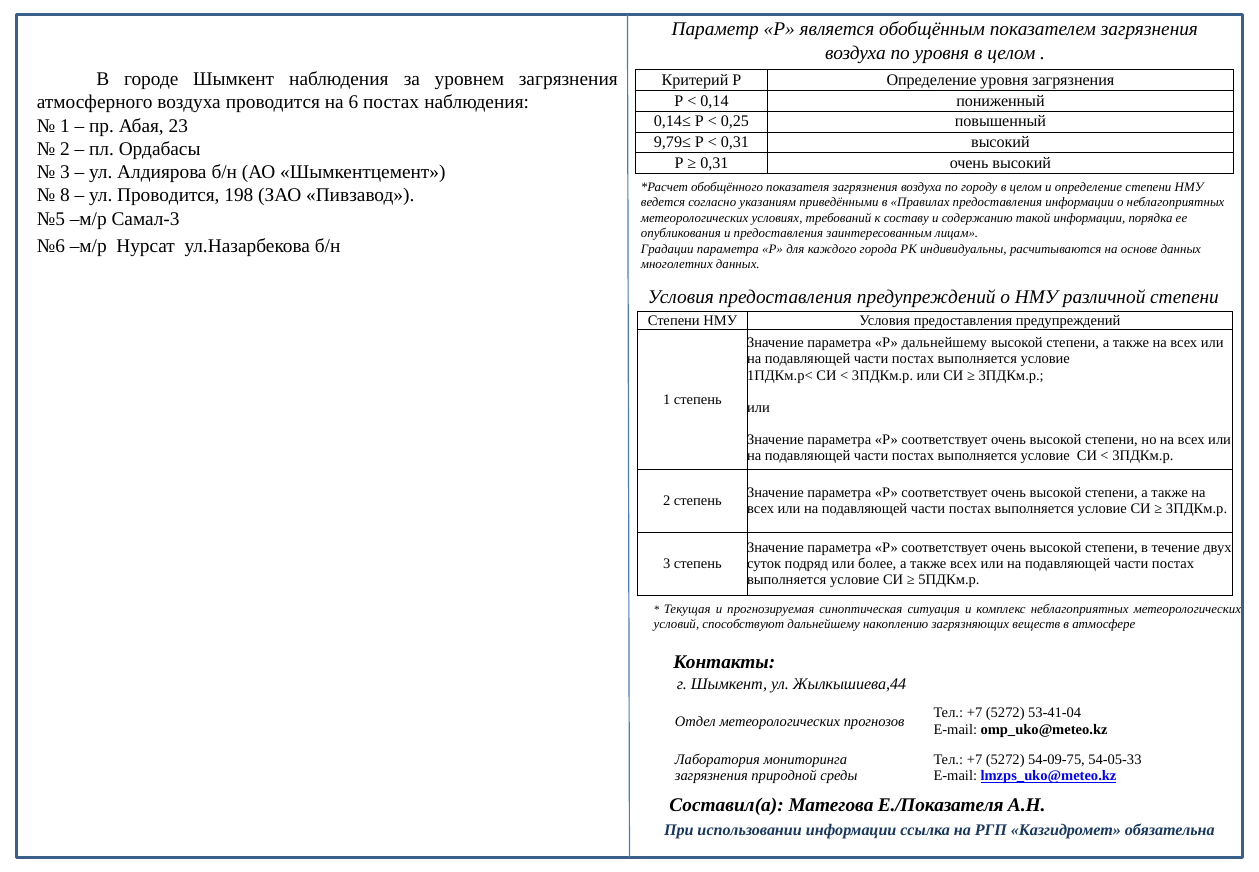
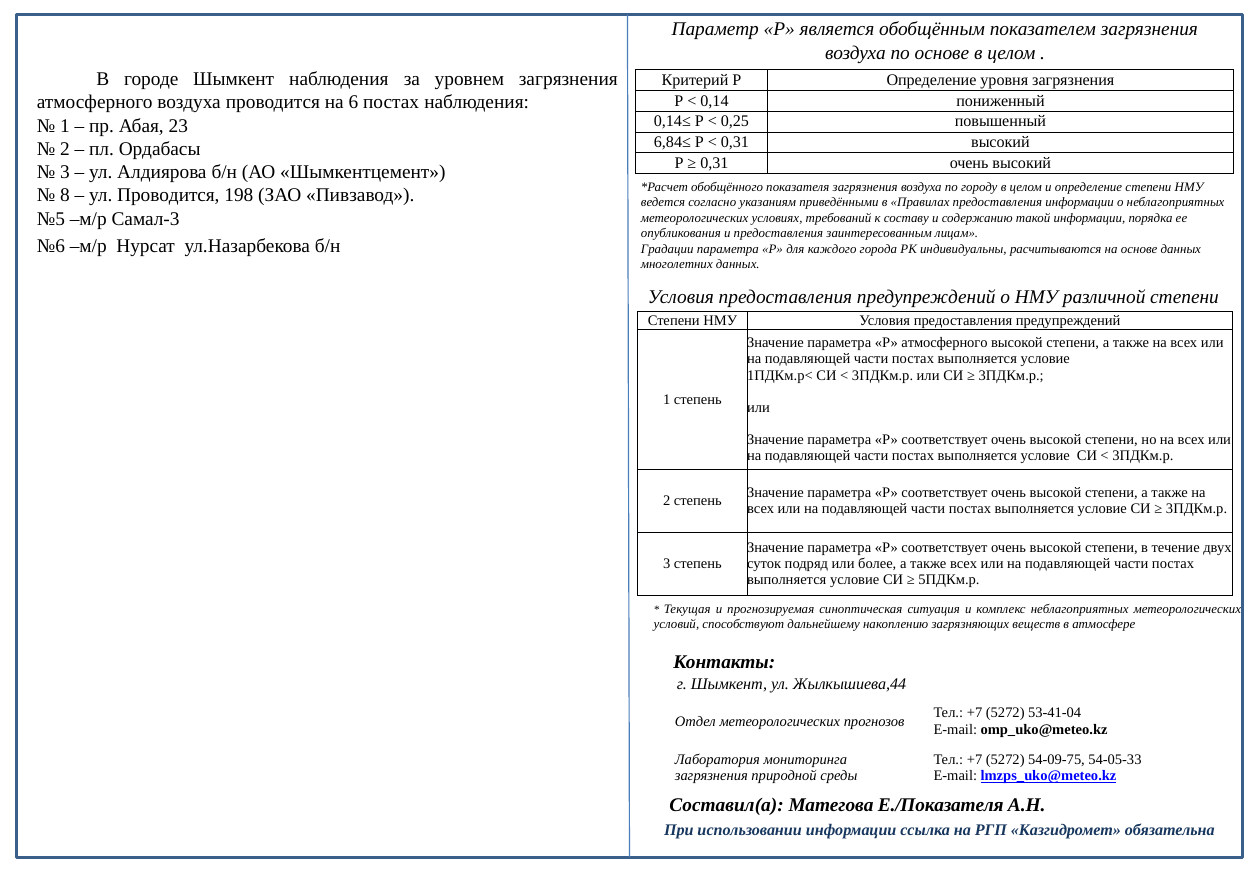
по уровня: уровня -> основе (942, 53)
9,79≤: 9,79≤ -> 6,84≤ (672, 142)
Р дальнейшему: дальнейшему -> атмосферного (944, 343)
